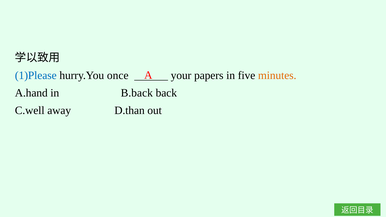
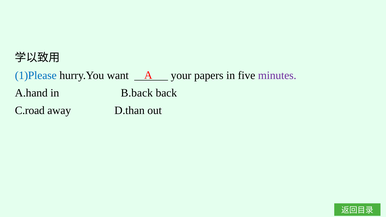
once: once -> want (118, 75)
minutes colour: orange -> purple (277, 75)
C.well: C.well -> C.road (30, 110)
